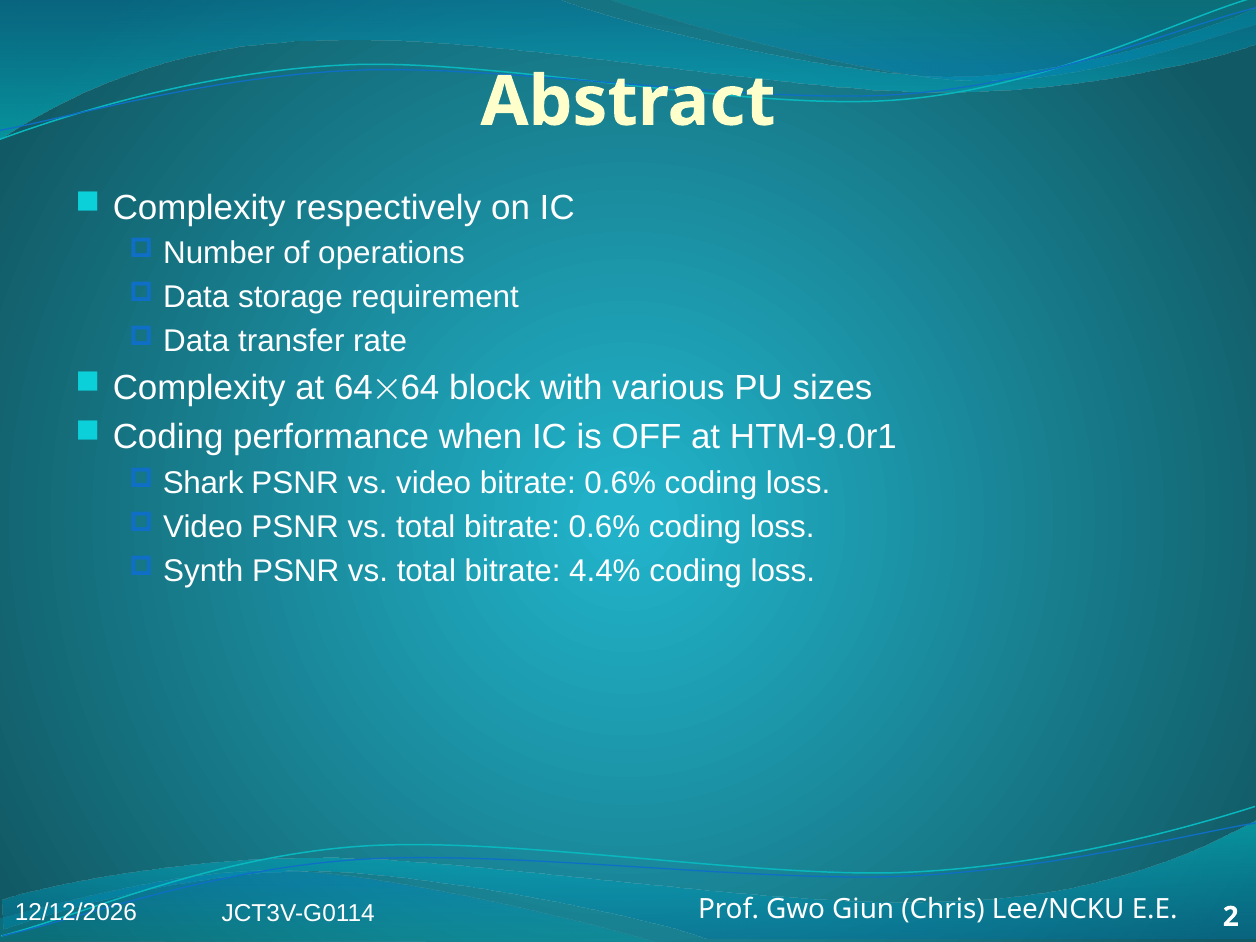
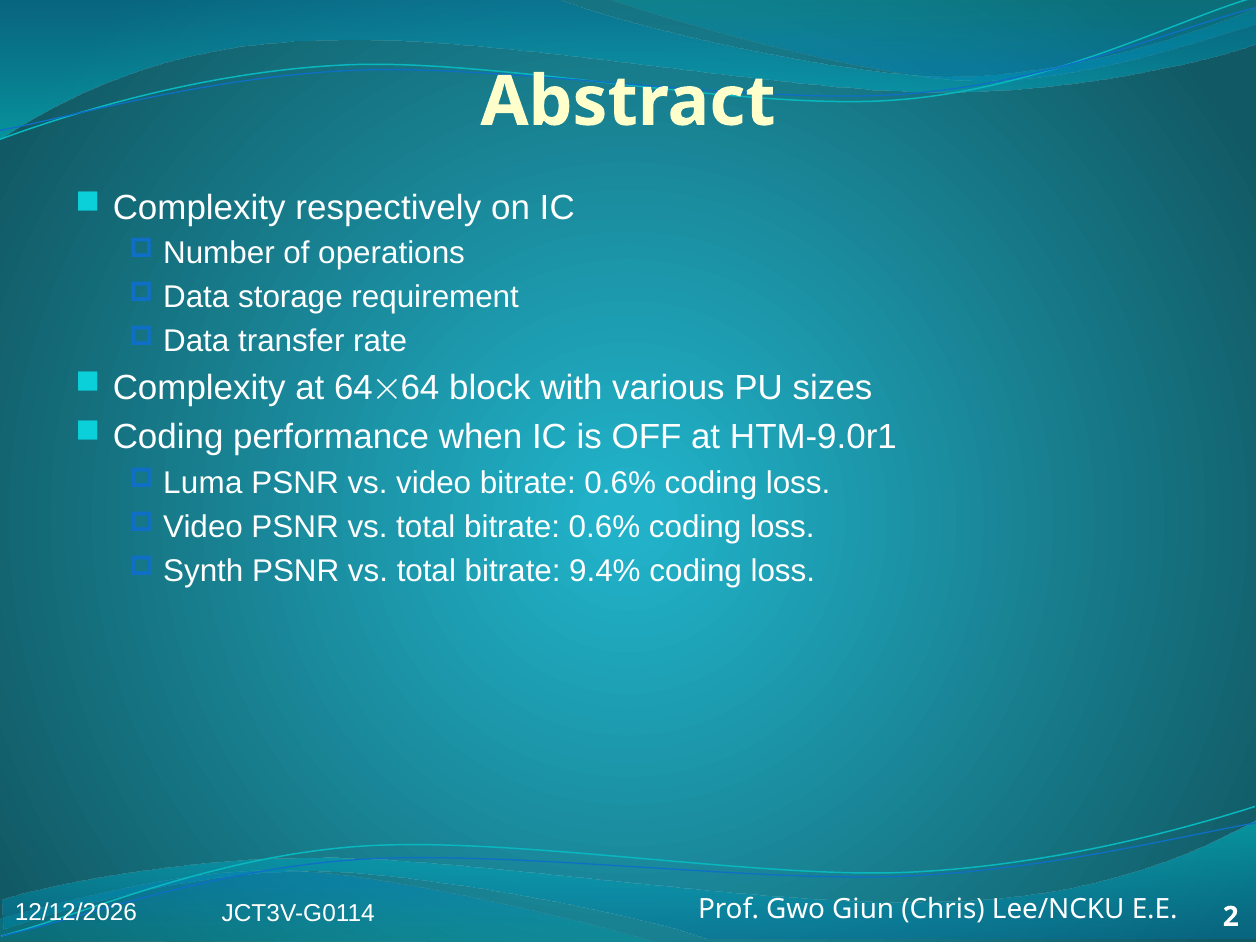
Shark: Shark -> Luma (203, 483)
4.4%: 4.4% -> 9.4% (605, 571)
